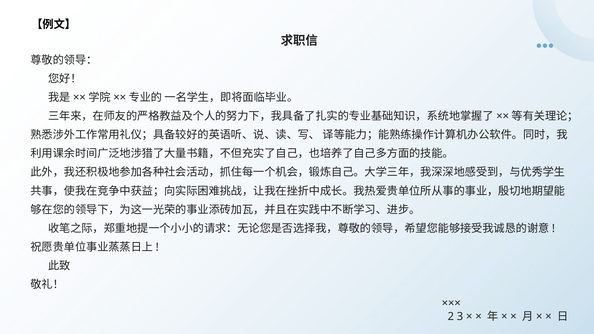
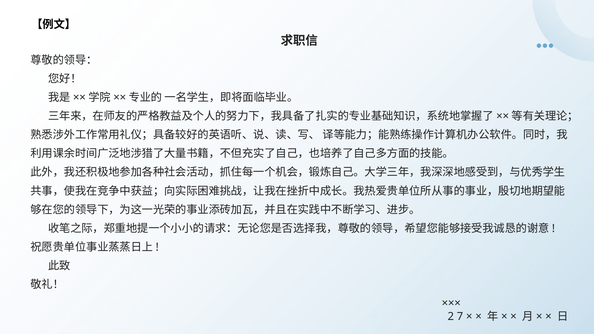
3: 3 -> 7 (460, 317)
